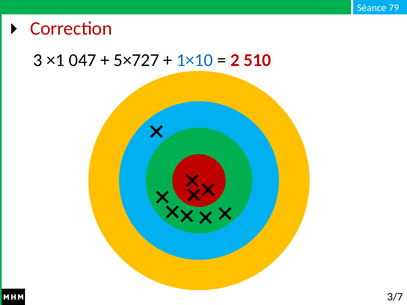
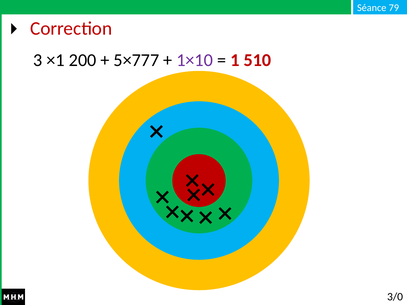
047: 047 -> 200 (83, 60)
5×727: 5×727 -> 5×777 (136, 60)
1×10 colour: blue -> purple (195, 60)
2: 2 -> 1 (235, 60)
3/7: 3/7 -> 3/0 (395, 297)
